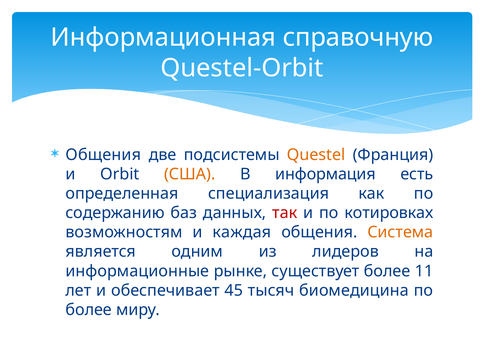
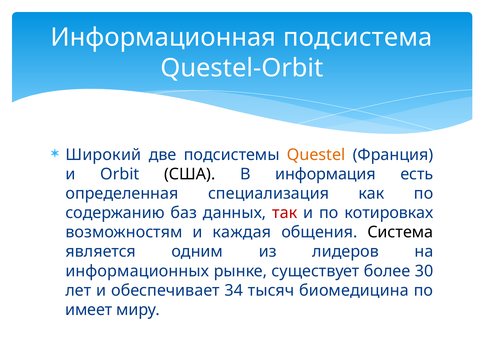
справочную: справочную -> подсистема (358, 38)
Общения: Общения -> Широкий (103, 155)
США colour: orange -> black (190, 174)
Система colour: orange -> black (400, 232)
информационные: информационные -> информационных (137, 271)
11: 11 -> 30 (424, 271)
45: 45 -> 34 (234, 290)
более: более -> имеет (89, 310)
